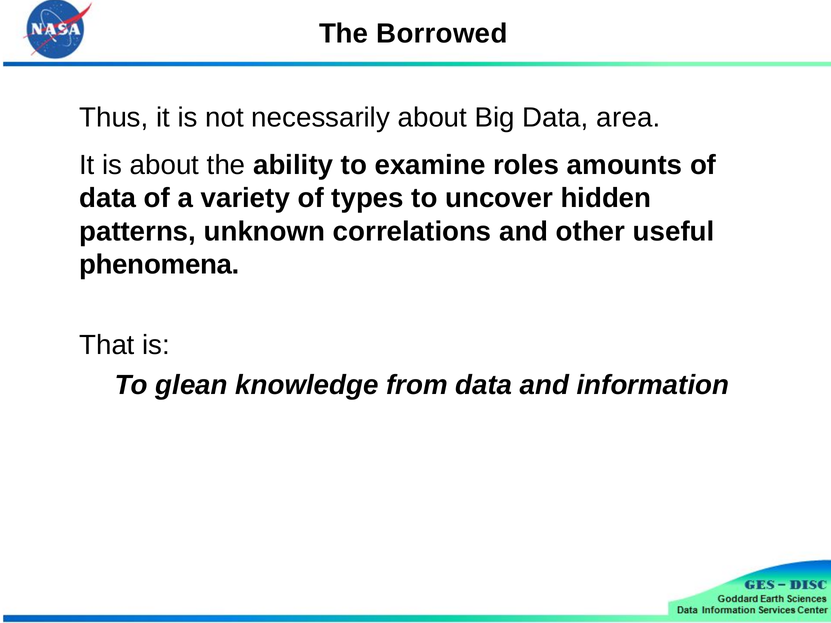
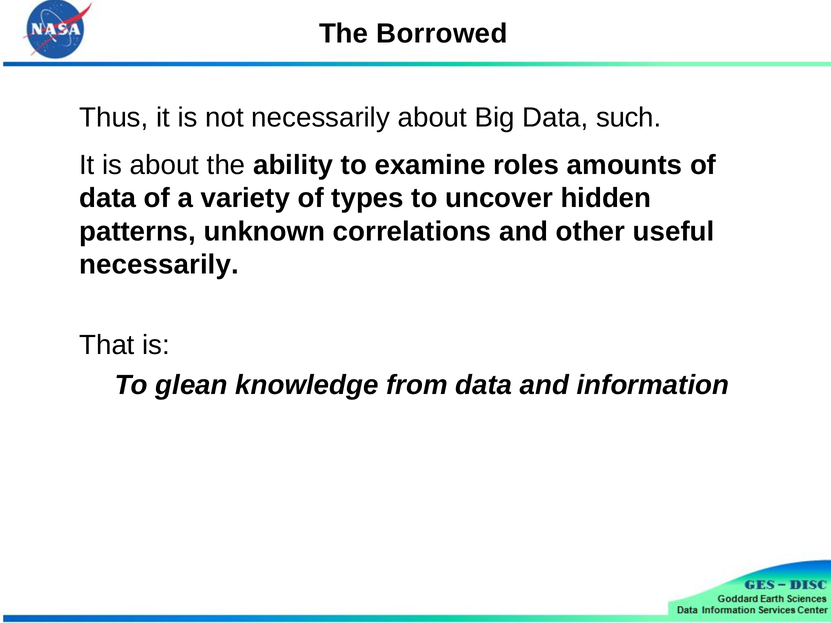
area: area -> such (629, 118)
phenomena: phenomena -> necessarily (159, 265)
